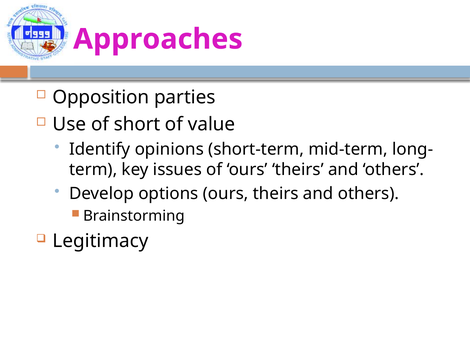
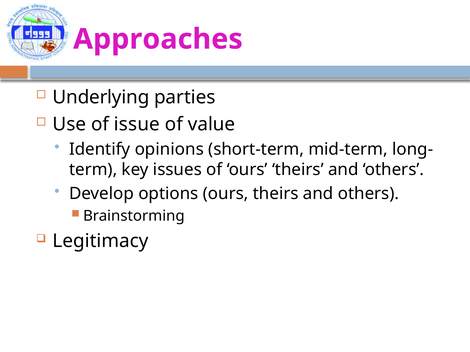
Opposition: Opposition -> Underlying (101, 97)
short: short -> issue (137, 125)
